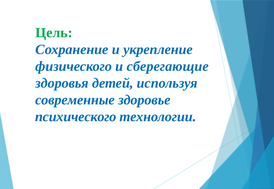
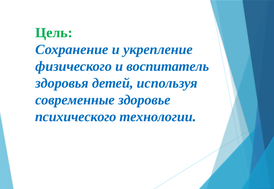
сберегающие: сберегающие -> воспитатель (168, 67)
